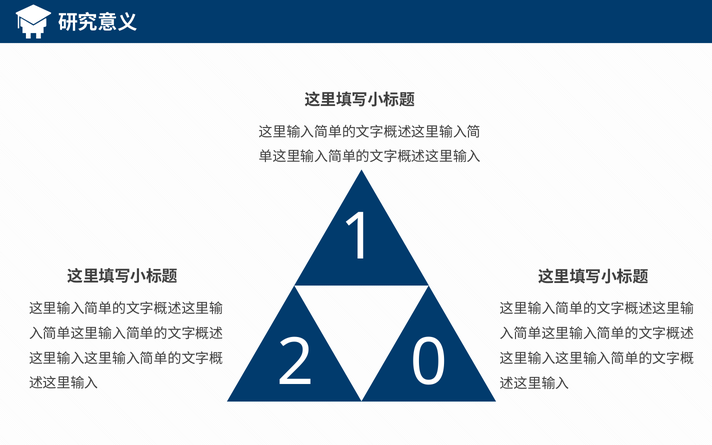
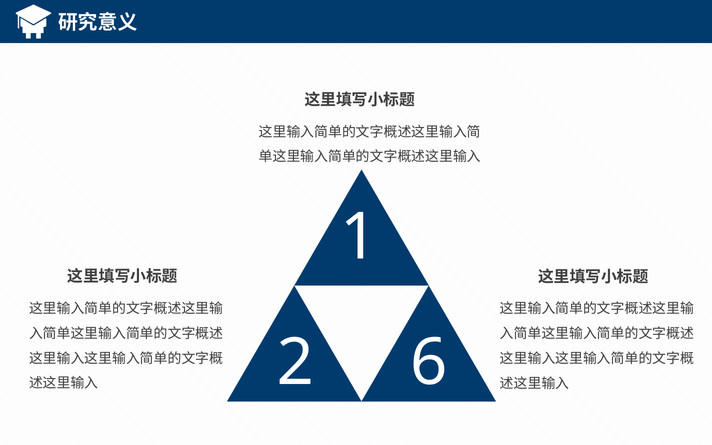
0: 0 -> 6 (429, 362)
